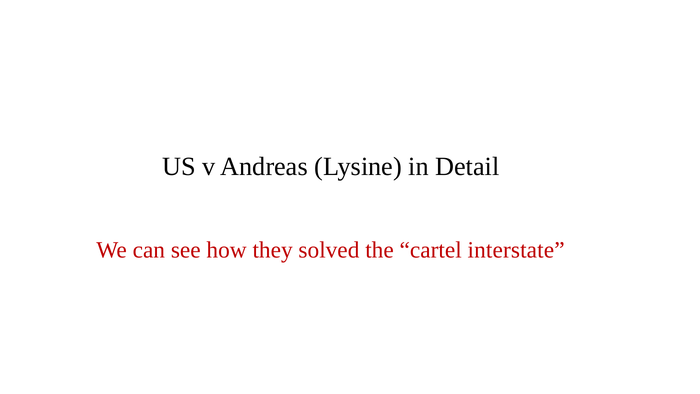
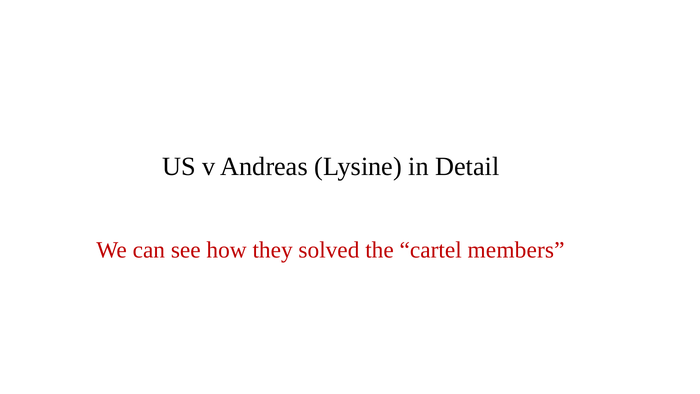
interstate: interstate -> members (516, 250)
